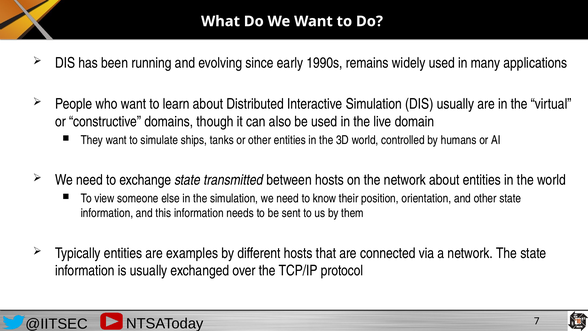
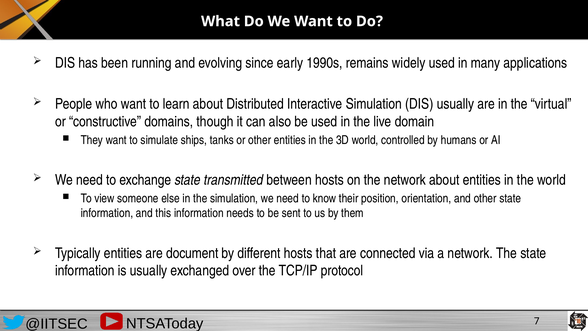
examples: examples -> document (192, 253)
